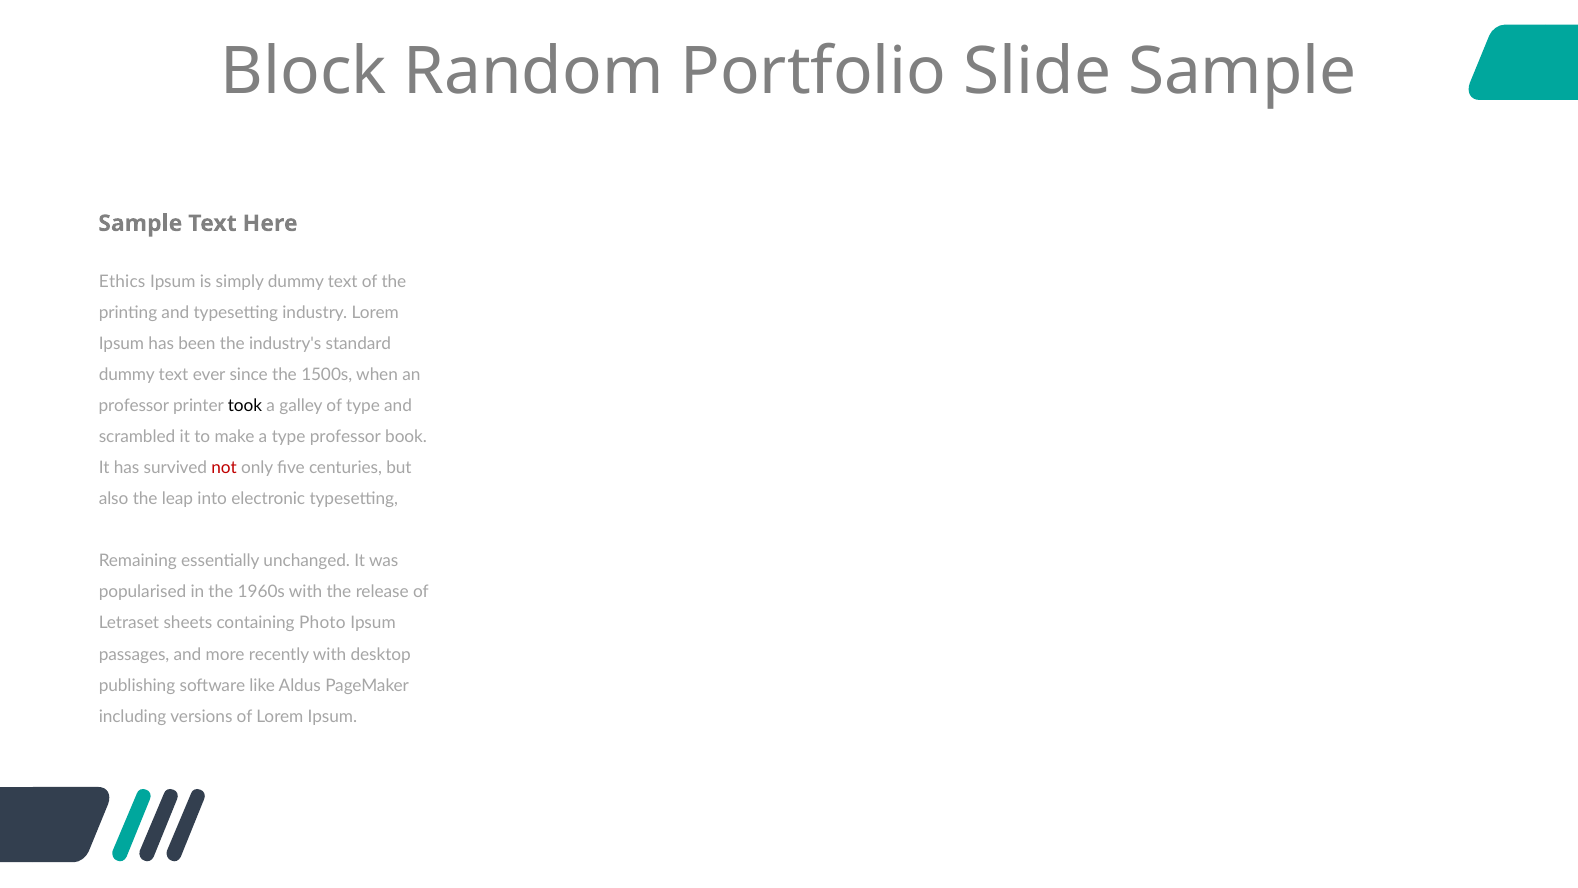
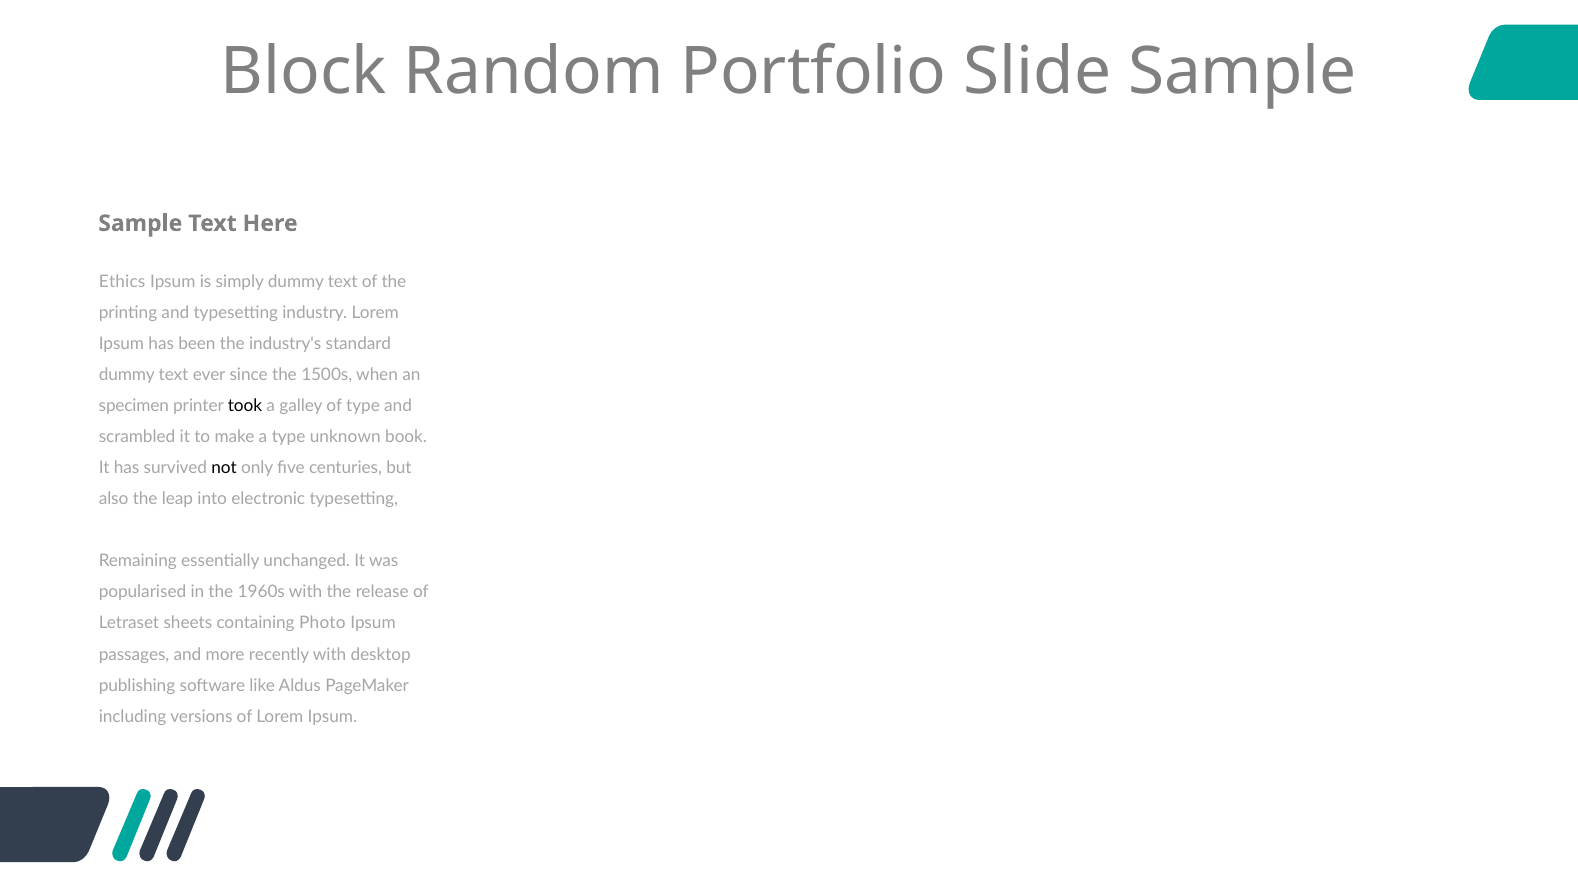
professor: professor -> specimen (134, 406)
type professor: professor -> unknown (345, 437)
not colour: red -> black (224, 468)
